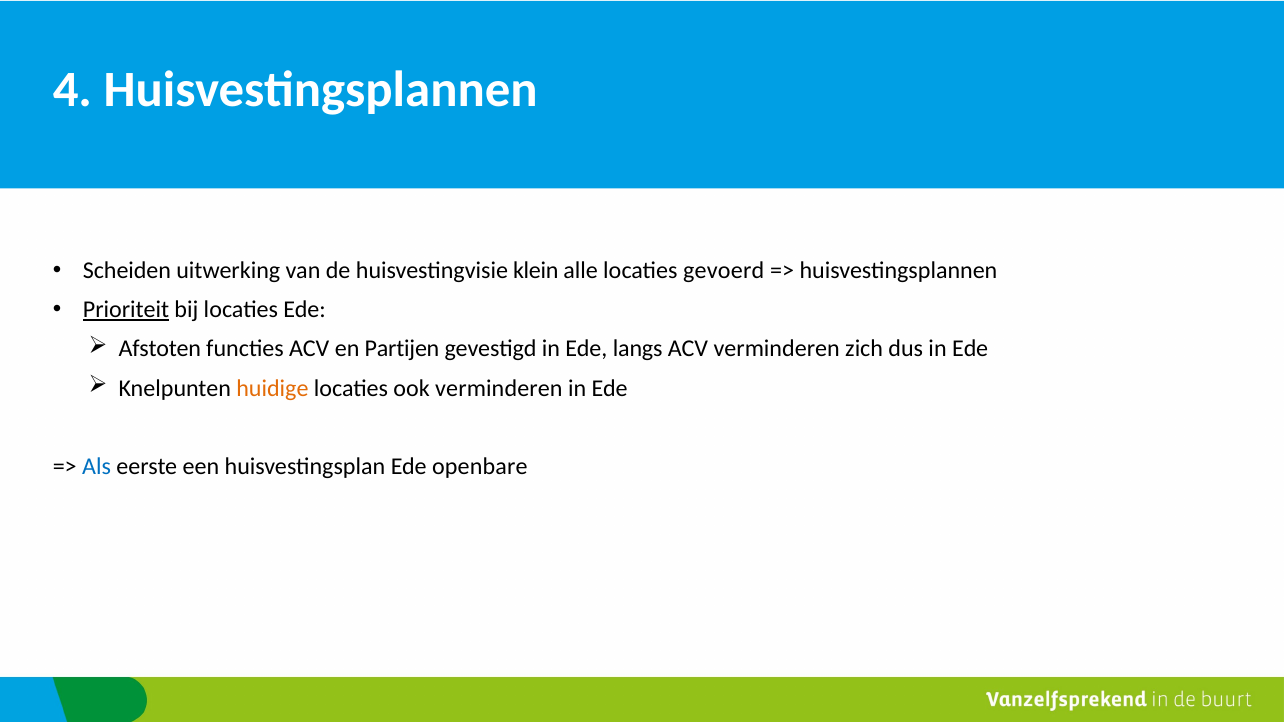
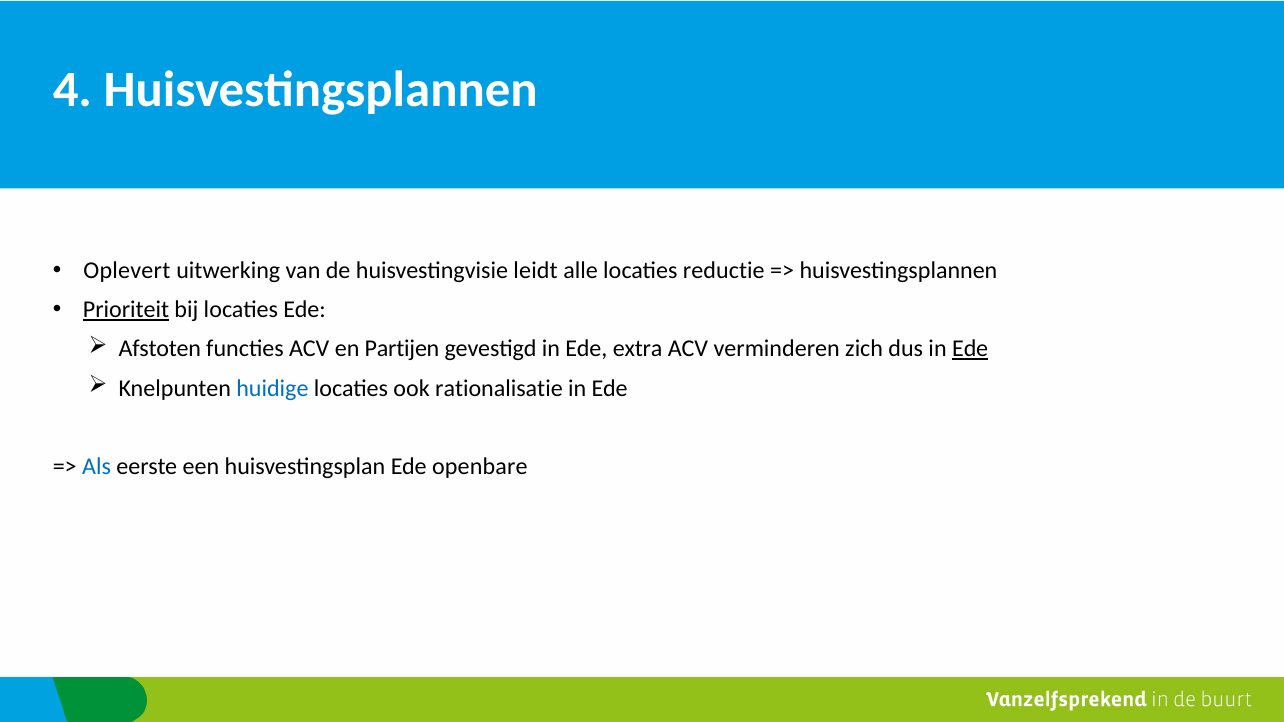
Scheiden: Scheiden -> Oplevert (127, 270)
klein: klein -> leidt (536, 270)
gevoerd: gevoerd -> reductie (724, 270)
langs: langs -> extra (638, 349)
Ede underline: none -> present (970, 349)
huidige colour: orange -> blue (272, 388)
ook verminderen: verminderen -> rationalisatie (499, 388)
